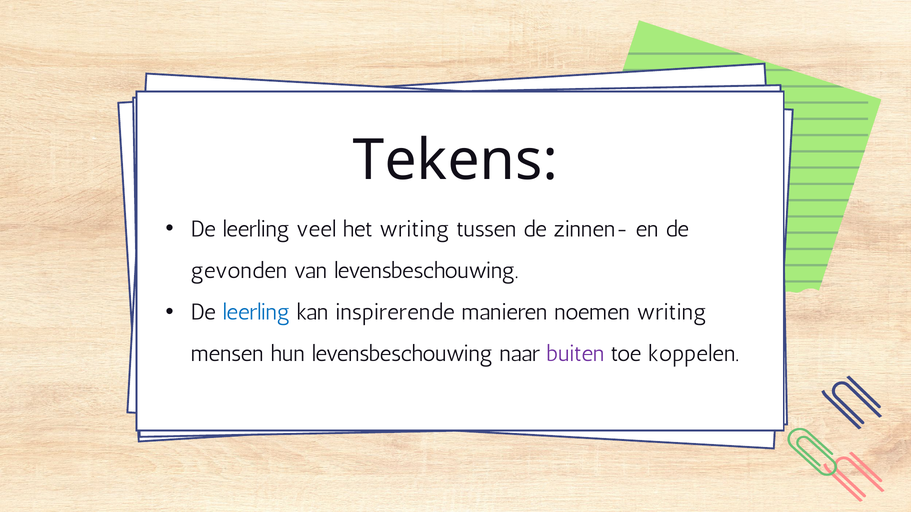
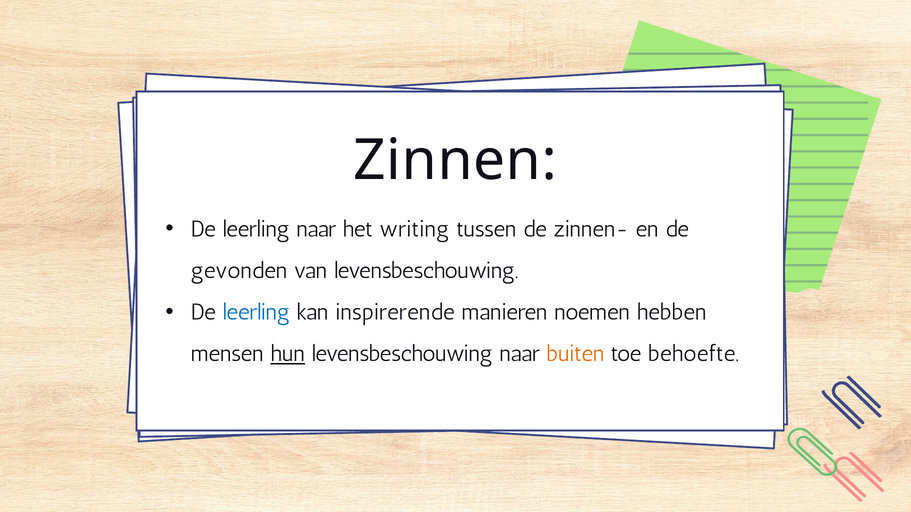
Tekens: Tekens -> Zinnen (455, 160)
leerling veel: veel -> naar (316, 229)
noemen writing: writing -> hebben (672, 313)
hun underline: none -> present (288, 354)
buiten colour: purple -> orange (575, 354)
koppelen: koppelen -> behoefte (694, 354)
